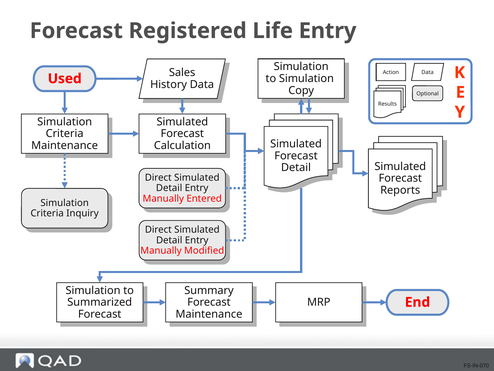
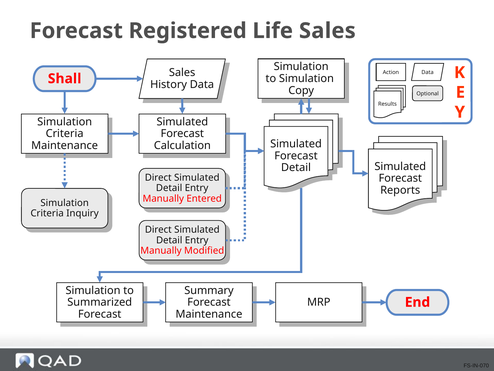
Life Entry: Entry -> Sales (327, 31)
Used: Used -> Shall (65, 79)
